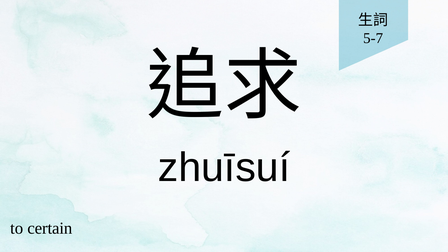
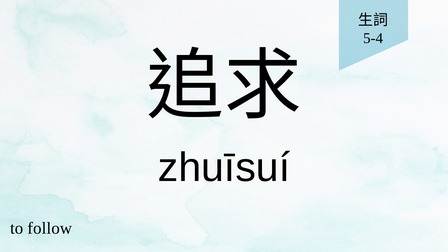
5-7: 5-7 -> 5-4 (373, 38)
certain: certain -> follow (50, 228)
